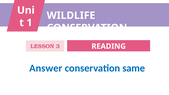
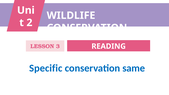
1: 1 -> 2 (29, 23)
Answer: Answer -> Specific (46, 68)
